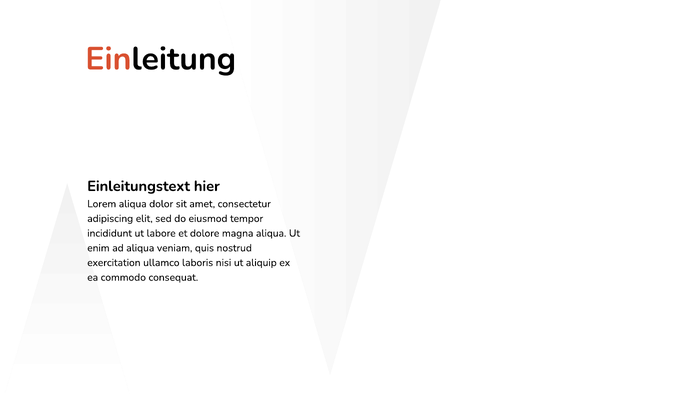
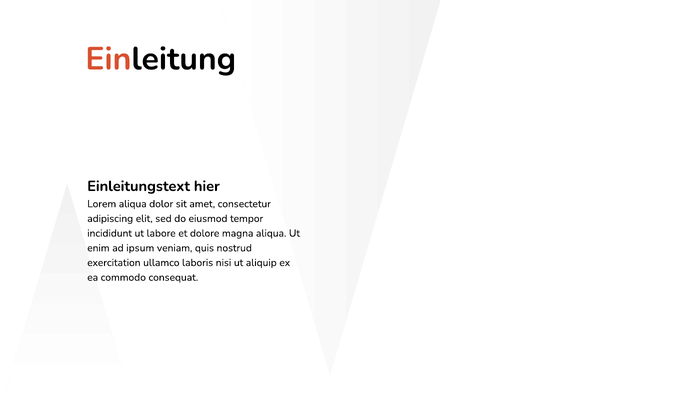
ad aliqua: aliqua -> ipsum (140, 248)
